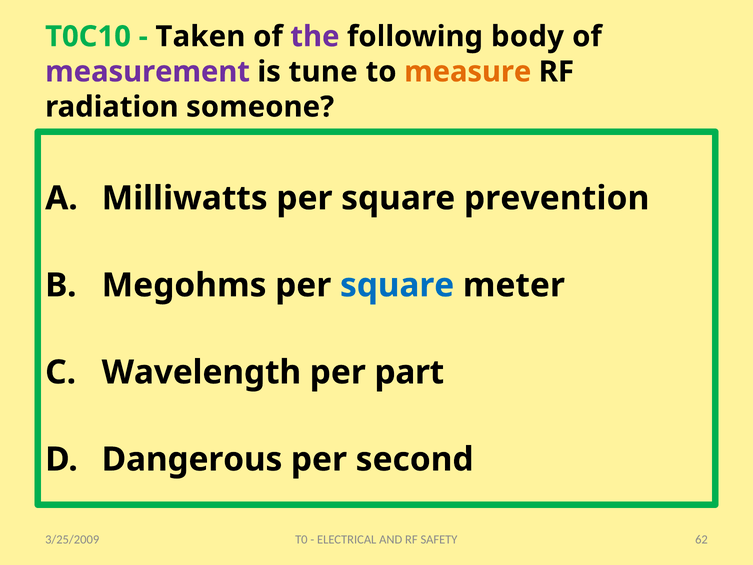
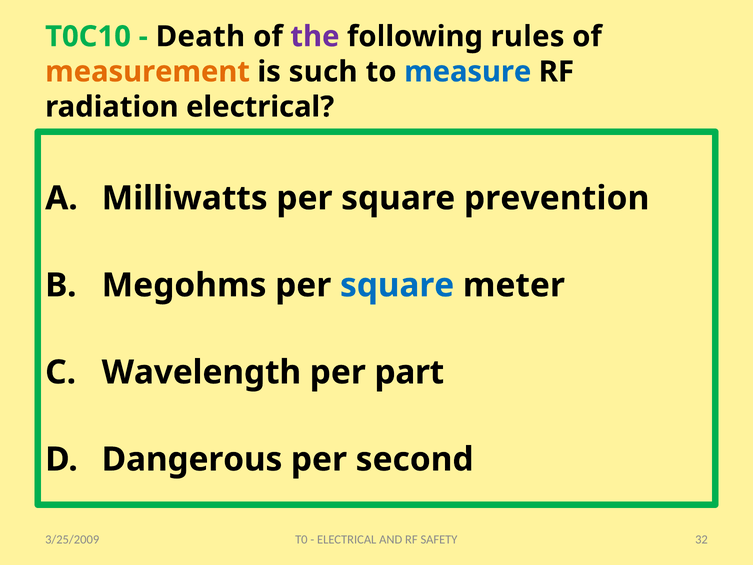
Taken: Taken -> Death (200, 37)
body: body -> rules (528, 37)
measurement colour: purple -> orange (148, 72)
tune: tune -> such (323, 72)
measure colour: orange -> blue (468, 72)
radiation someone: someone -> electrical (260, 107)
62: 62 -> 32 (701, 539)
